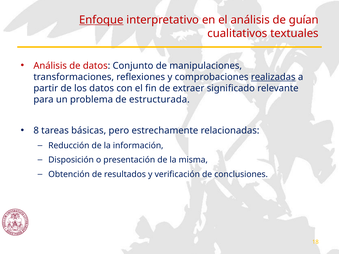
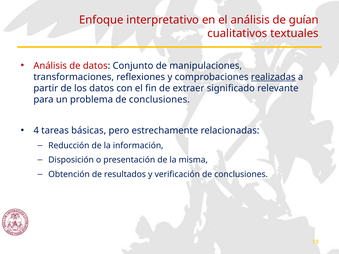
Enfoque underline: present -> none (101, 20)
problema de estructurada: estructurada -> conclusiones (159, 100)
8: 8 -> 4 (36, 131)
